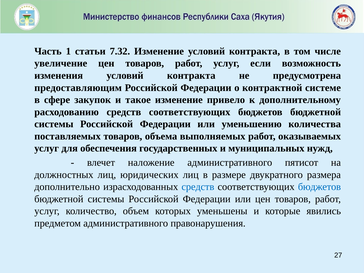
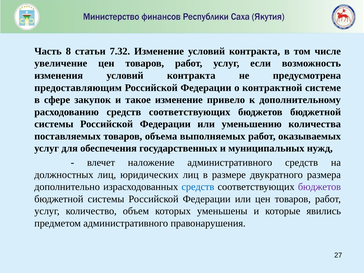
1: 1 -> 8 (68, 51)
административного пятисот: пятисот -> средств (302, 163)
бюджетов colour: blue -> purple (319, 187)
